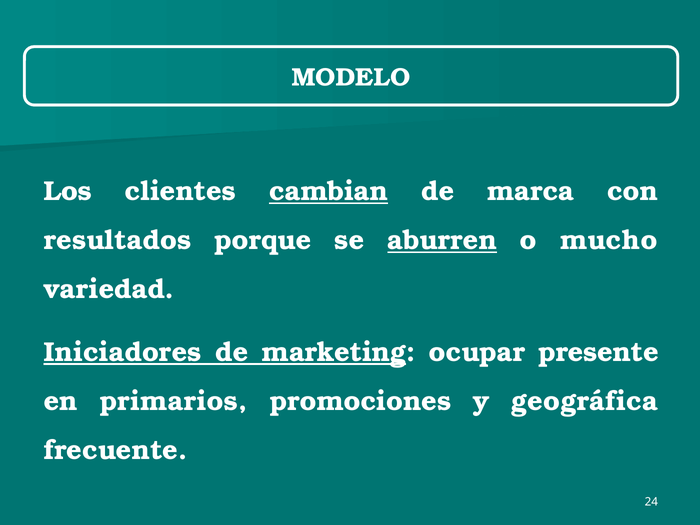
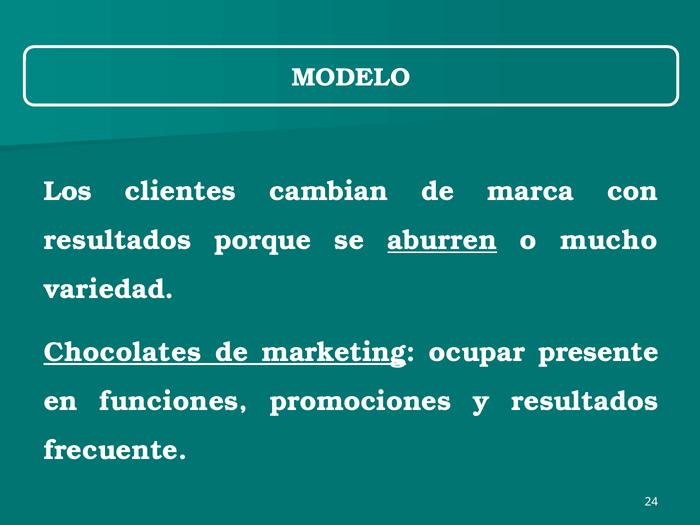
cambian underline: present -> none (329, 191)
Iniciadores: Iniciadores -> Chocolates (123, 352)
primarios: primarios -> funciones (174, 401)
y geográfica: geográfica -> resultados (585, 401)
